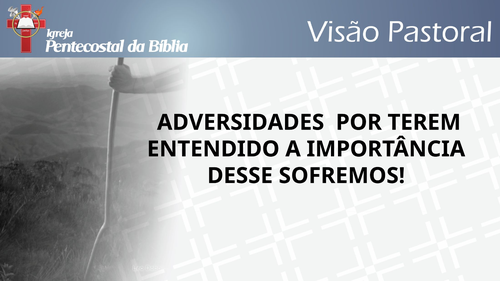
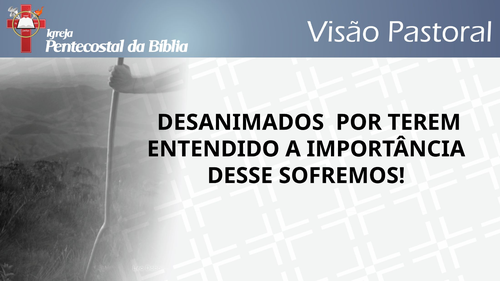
ADVERSIDADES: ADVERSIDADES -> DESANIMADOS (241, 123)
